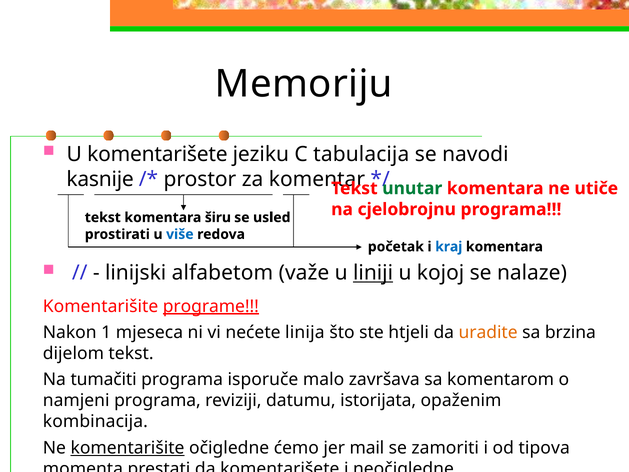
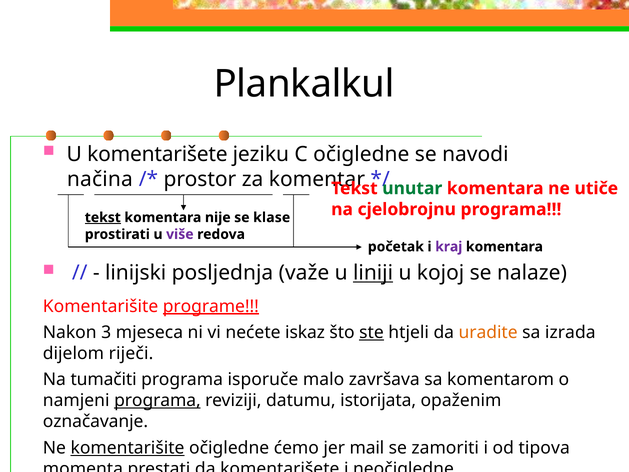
Memoriju: Memoriju -> Plankalkul (304, 84)
C tabulacija: tabulacija -> očigledne (361, 154)
kasnije: kasnije -> načina (100, 179)
tekst underline: none -> present (103, 217)
širu: širu -> nije (218, 217)
usled: usled -> klase (272, 217)
više colour: blue -> purple (180, 234)
kraj colour: blue -> purple (449, 247)
alfabetom: alfabetom -> posljednja (222, 273)
1: 1 -> 3 (106, 332)
linija: linija -> iskaz (305, 332)
ste underline: none -> present (371, 332)
brzina: brzina -> izrada (570, 332)
dijelom tekst: tekst -> riječi (131, 353)
programa underline: none -> present (157, 400)
kombinacija: kombinacija -> označavanje (95, 421)
